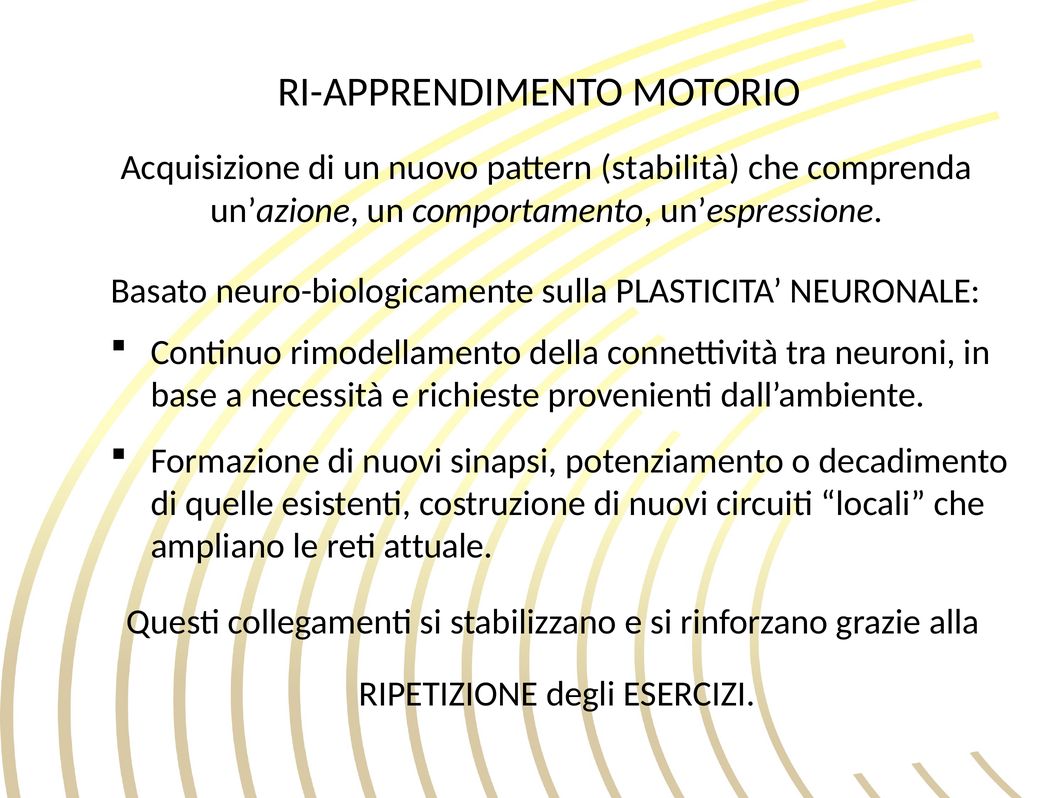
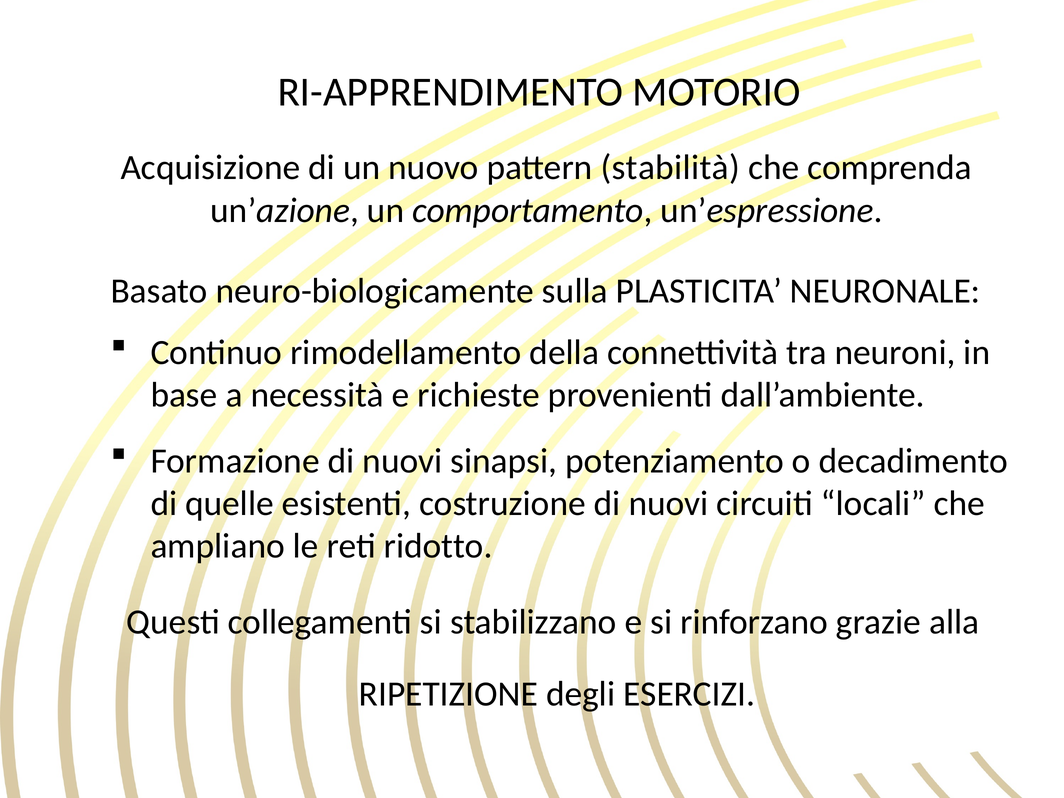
attuale: attuale -> ridotto (438, 546)
